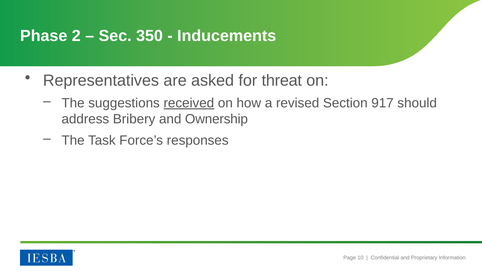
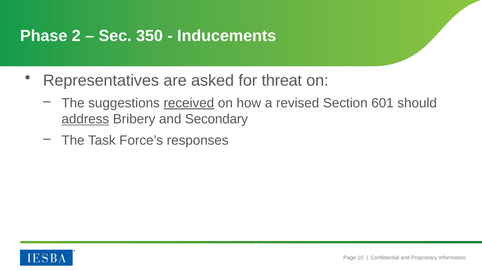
917: 917 -> 601 (383, 103)
address underline: none -> present (85, 119)
Ownership: Ownership -> Secondary (216, 119)
